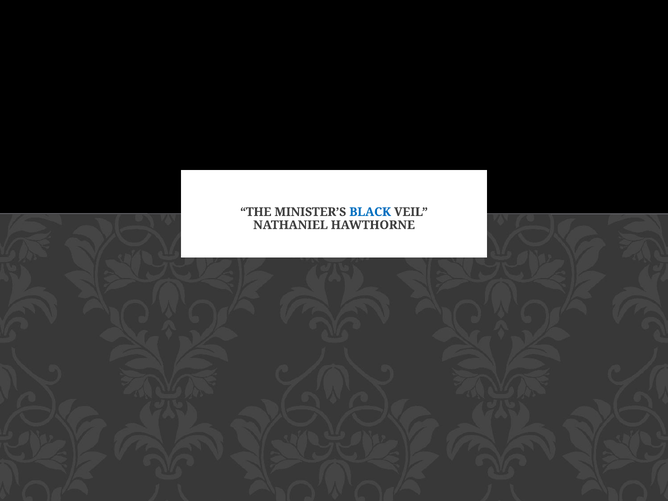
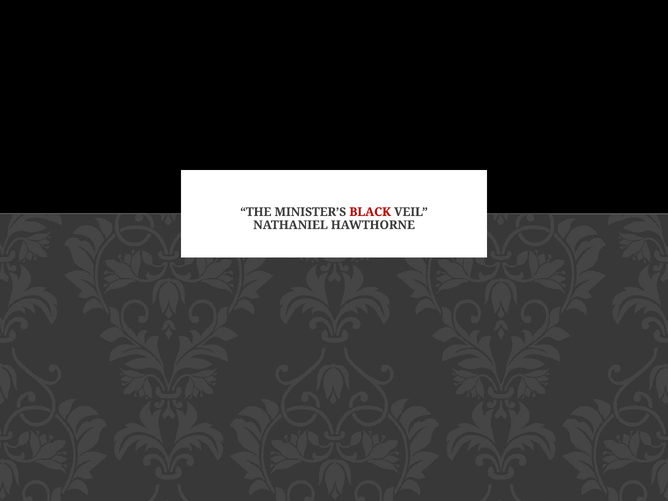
BLACK colour: blue -> red (370, 212)
